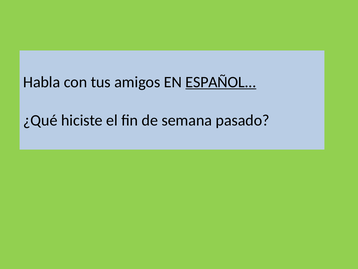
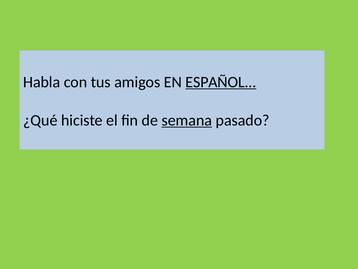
semana underline: none -> present (187, 120)
